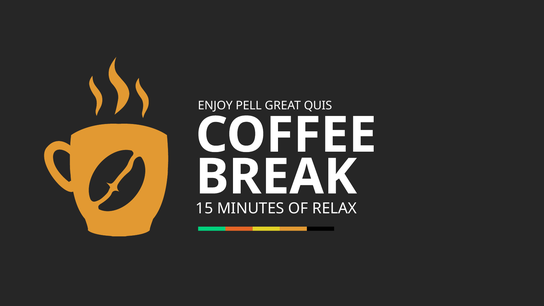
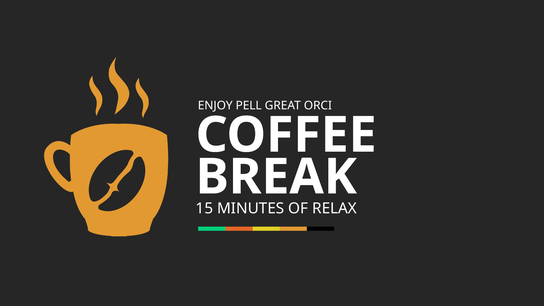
QUIS: QUIS -> ORCI (318, 105)
